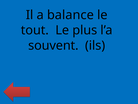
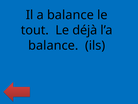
plus: plus -> déjà (85, 30)
souvent: souvent -> balance (53, 45)
